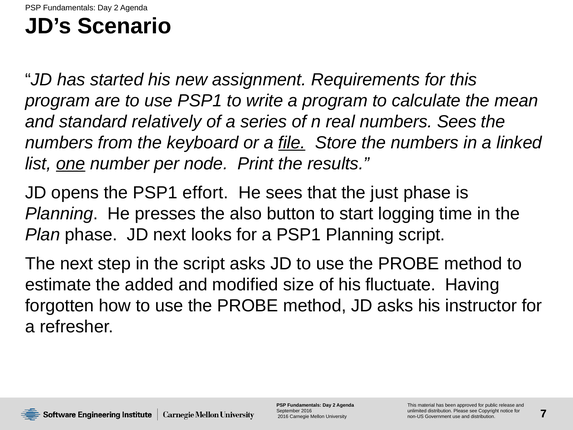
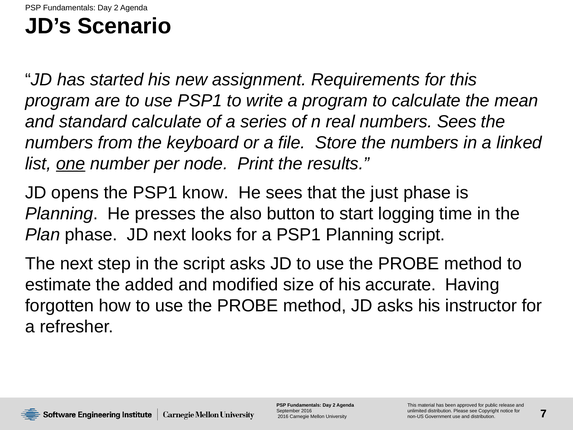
standard relatively: relatively -> calculate (167, 122)
file underline: present -> none (292, 143)
effort: effort -> know (206, 192)
fluctuate: fluctuate -> accurate (401, 284)
